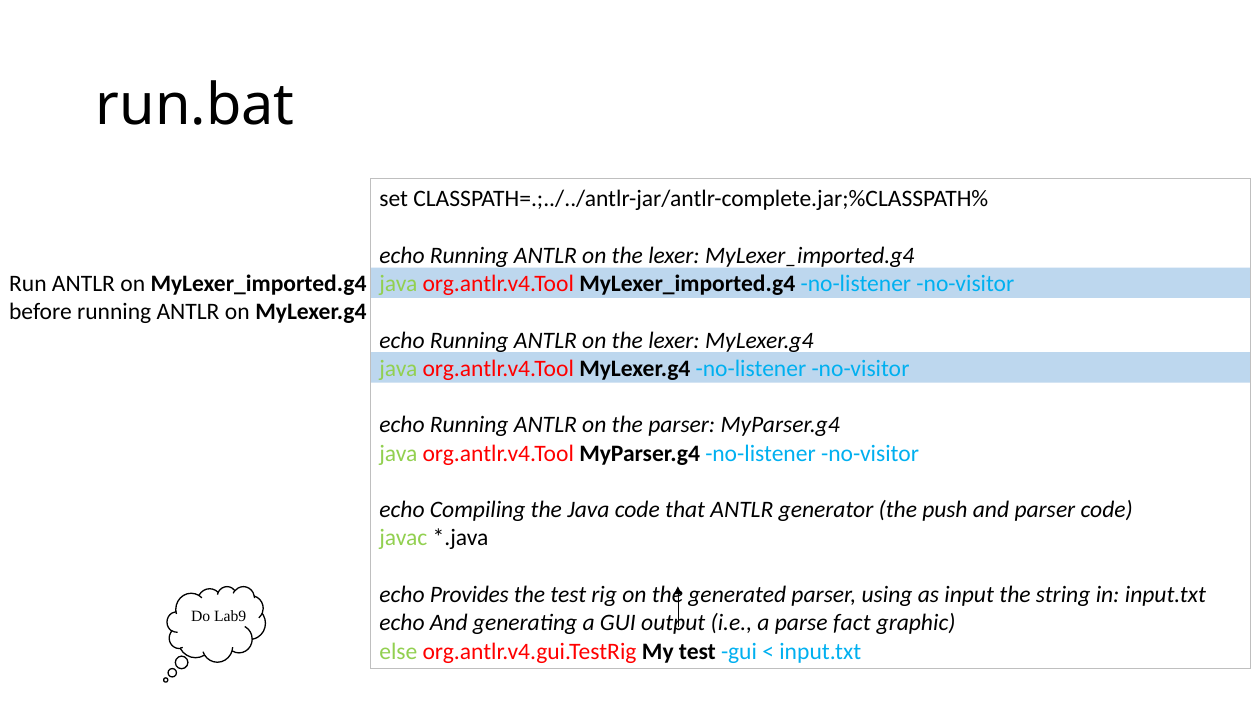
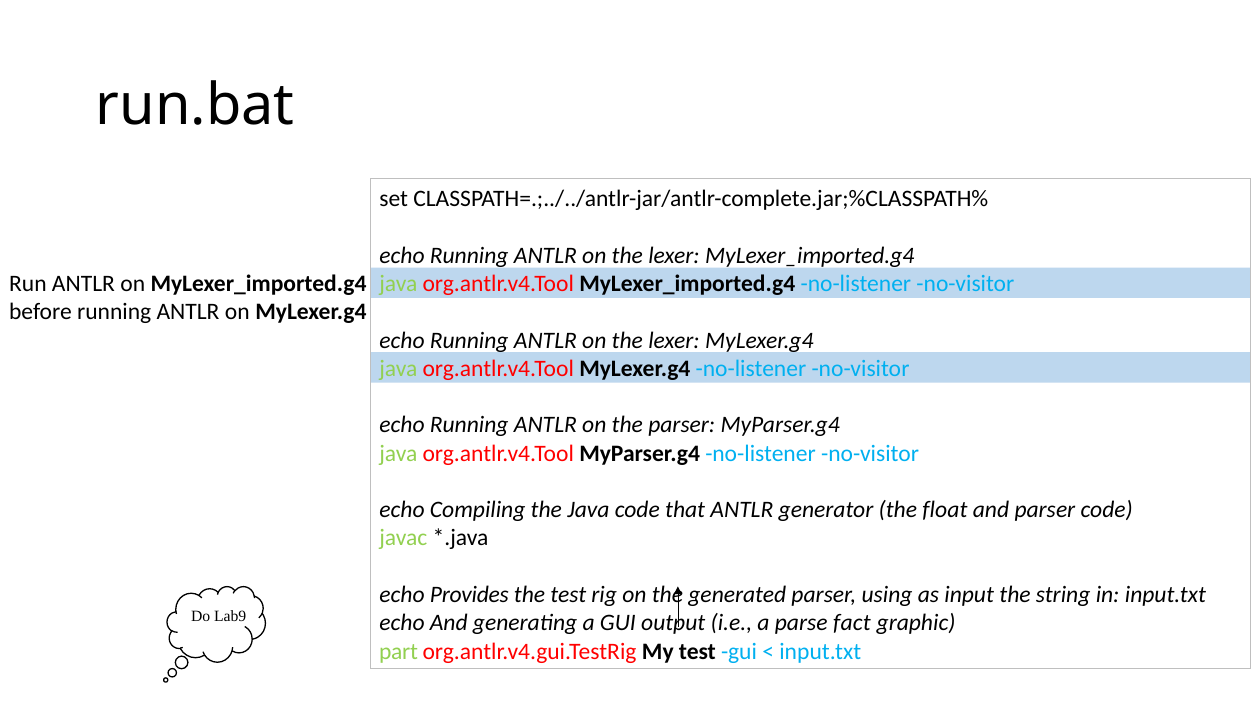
push: push -> float (945, 510)
else: else -> part (399, 651)
